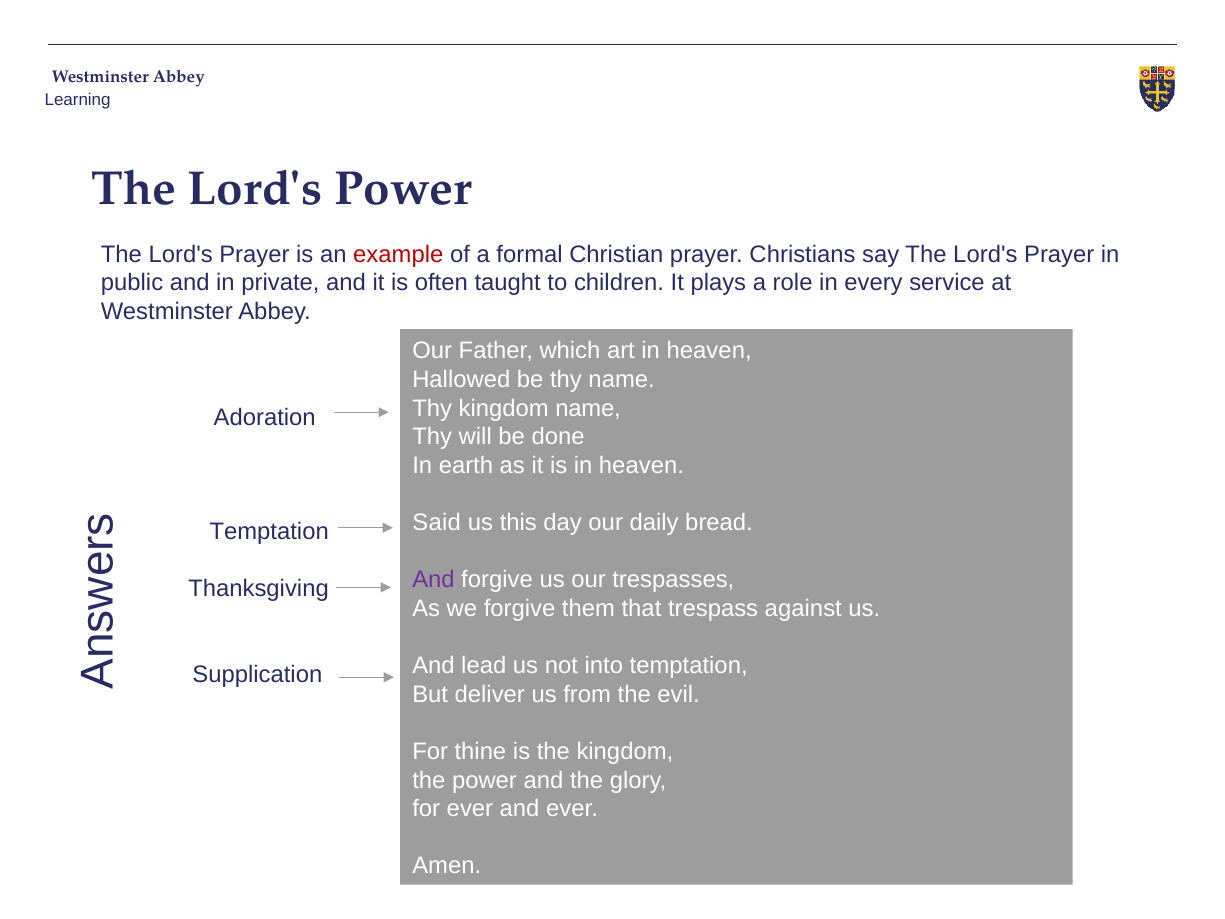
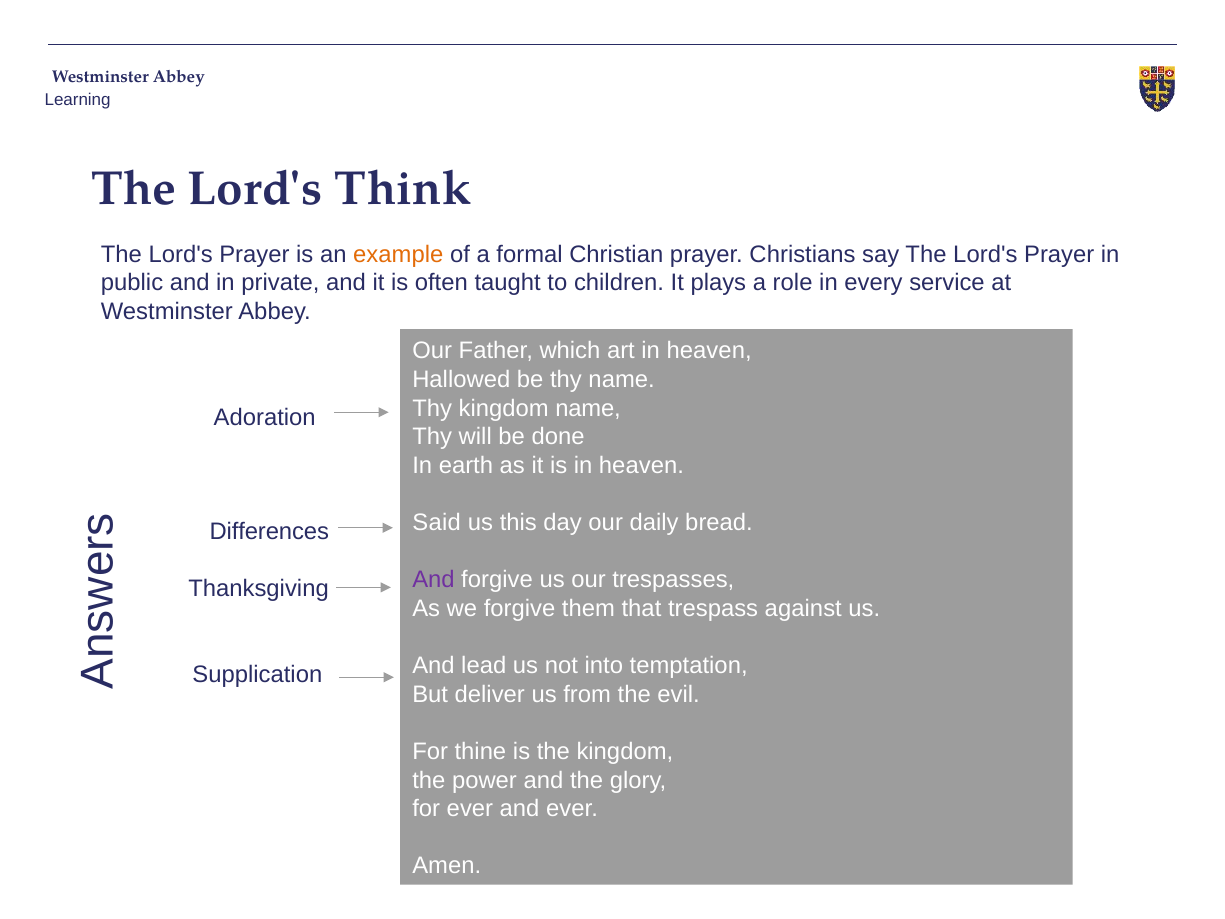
Lord's Power: Power -> Think (403, 189)
example colour: red -> orange (398, 254)
Temptation: Temptation -> Differences (269, 532)
